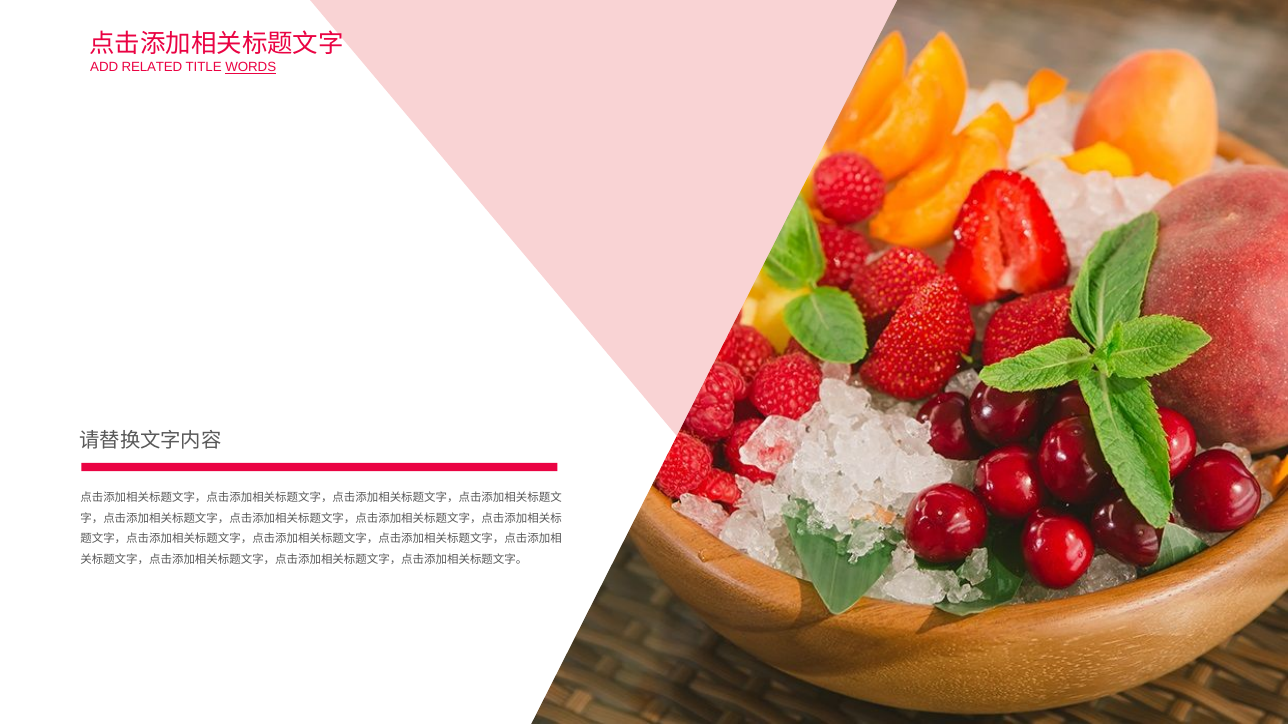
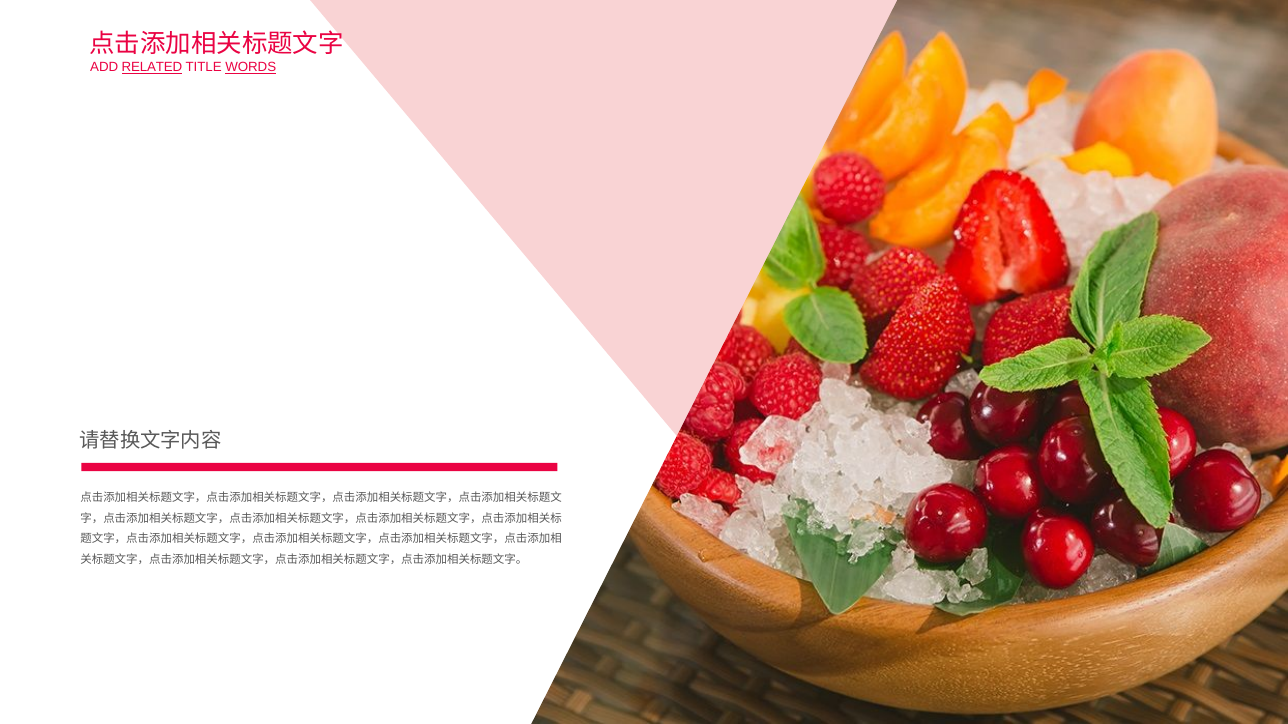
RELATED underline: none -> present (152, 68)
